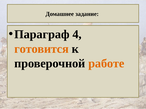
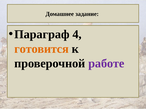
работе colour: orange -> purple (106, 64)
